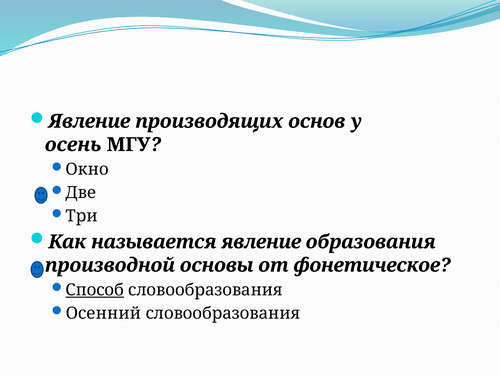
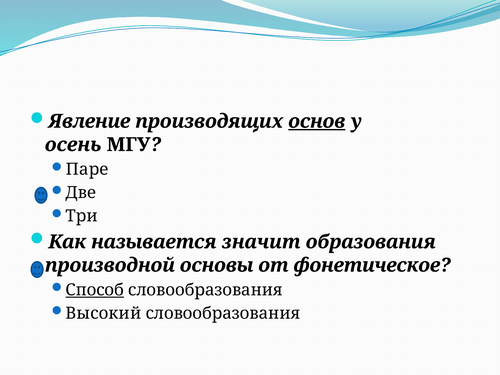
основ underline: none -> present (317, 121)
Окно: Окно -> Паре (87, 169)
называется явление: явление -> значит (261, 242)
Осенний: Осенний -> Высокий (103, 313)
